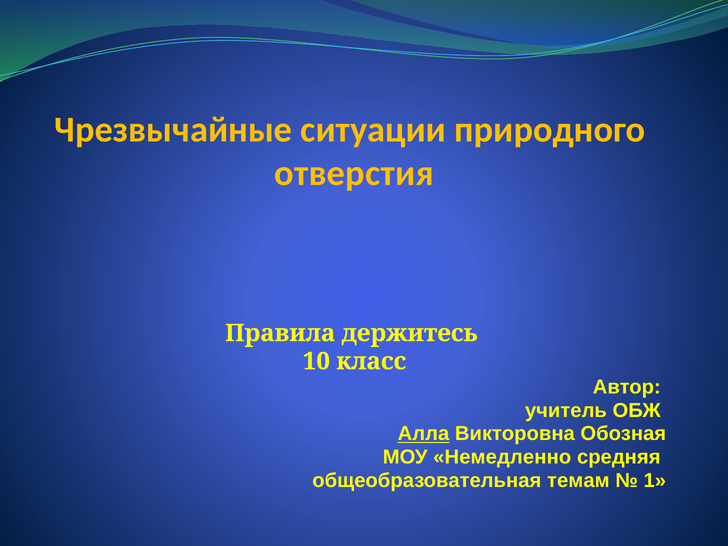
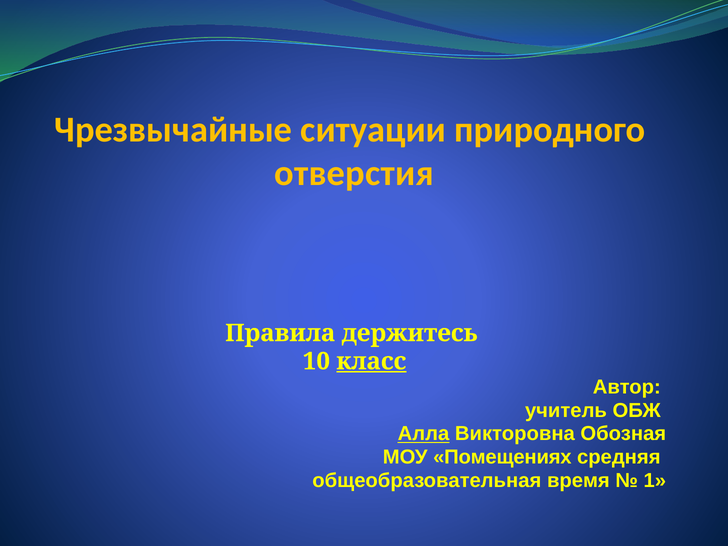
класс underline: none -> present (371, 361)
Немедленно: Немедленно -> Помещениях (502, 457)
темам: темам -> время (578, 481)
